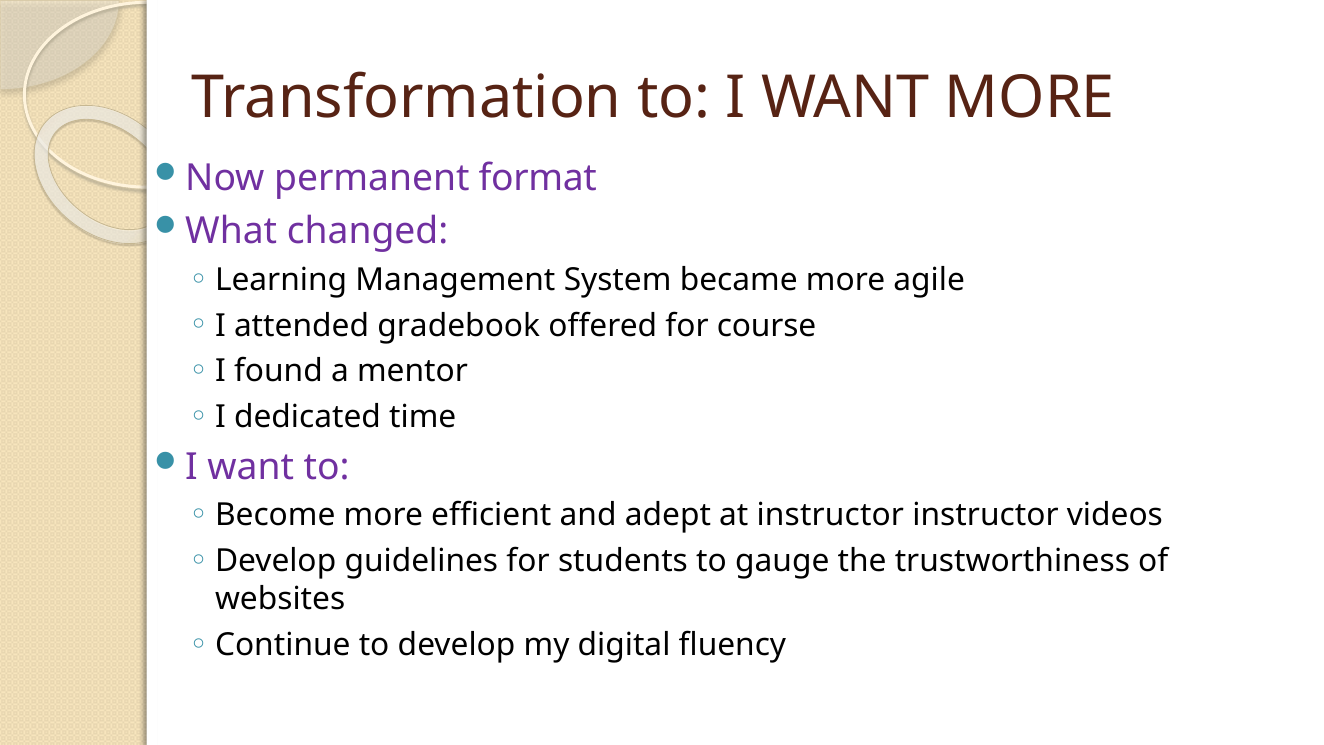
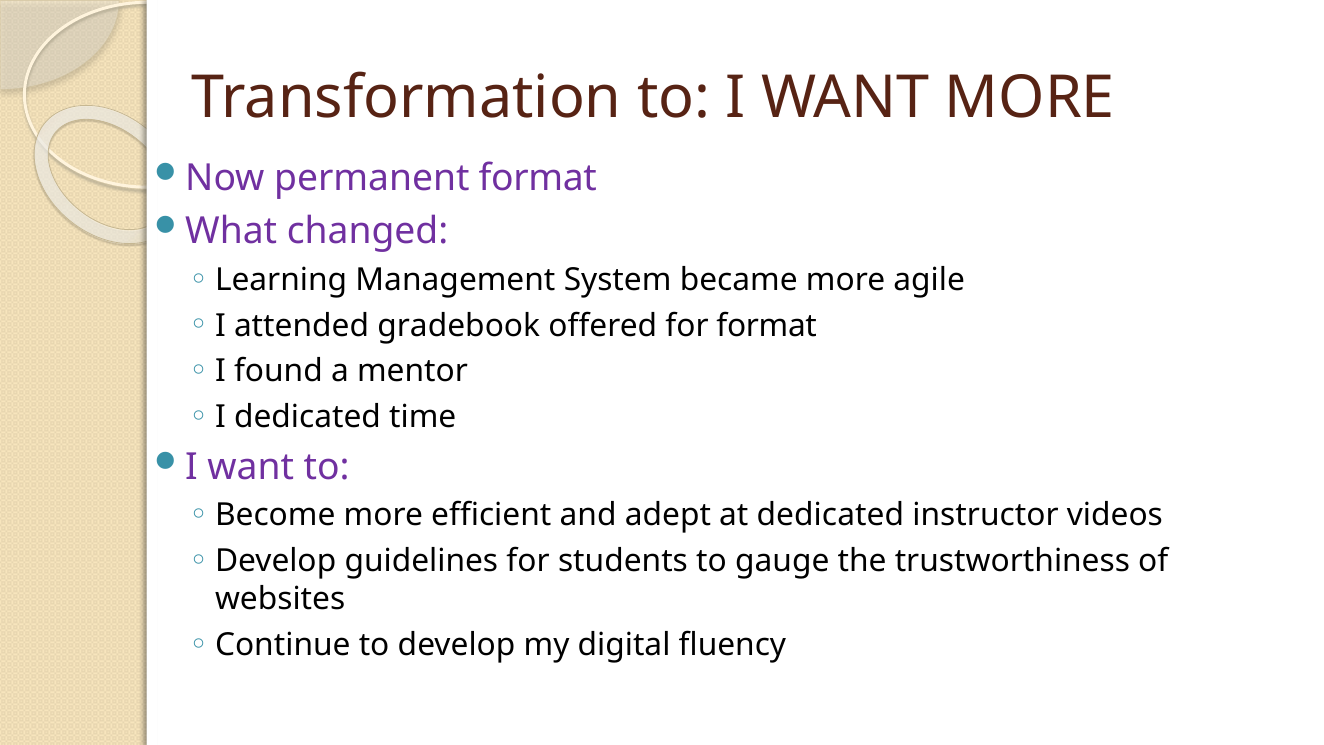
for course: course -> format (767, 325)
at instructor: instructor -> dedicated (830, 515)
